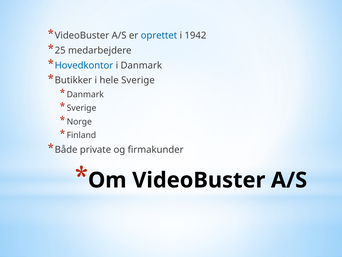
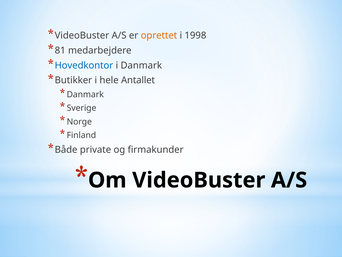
oprettet colour: blue -> orange (159, 35)
1942: 1942 -> 1998 (195, 35)
25: 25 -> 81 (60, 50)
hele Sverige: Sverige -> Antallet (138, 80)
